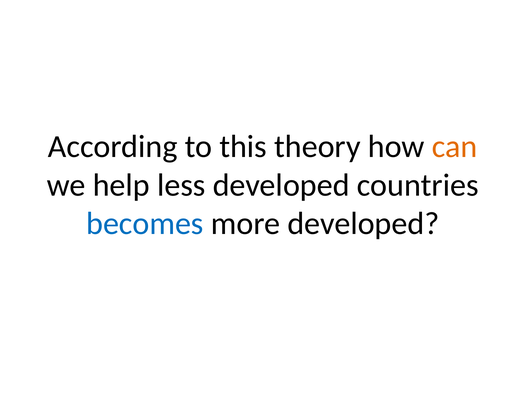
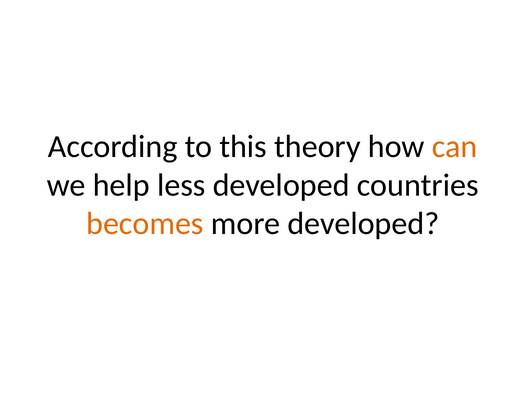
becomes colour: blue -> orange (145, 224)
